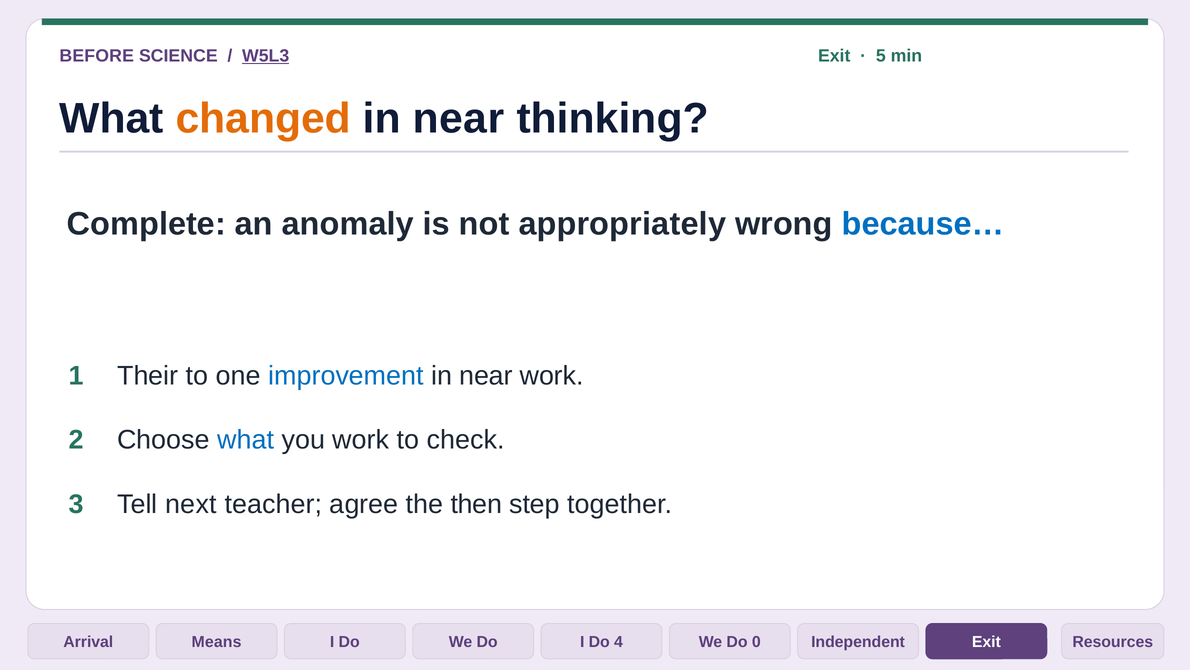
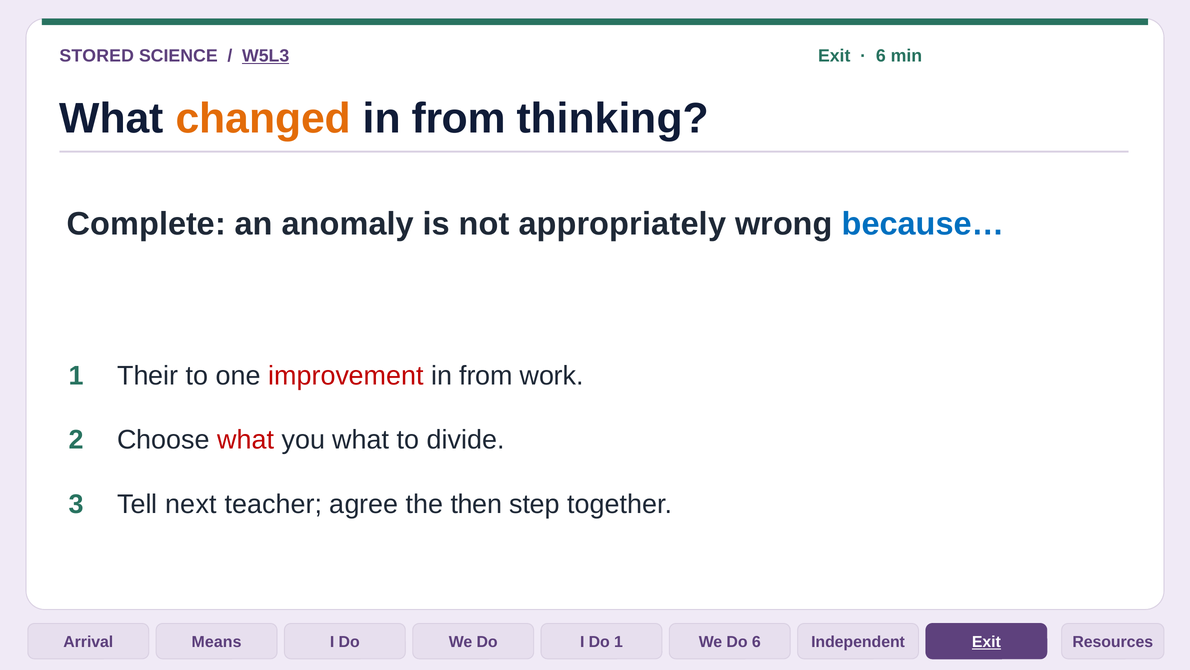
BEFORE: BEFORE -> STORED (97, 56)
5: 5 -> 6 (881, 56)
near: near -> from (459, 118)
improvement colour: blue -> red (346, 375)
near: near -> from (486, 375)
what colour: blue -> red (246, 440)
you work: work -> what (361, 440)
check: check -> divide (466, 440)
Do 4: 4 -> 1 (618, 642)
Do 0: 0 -> 6 (756, 642)
Exit underline: none -> present (986, 642)
